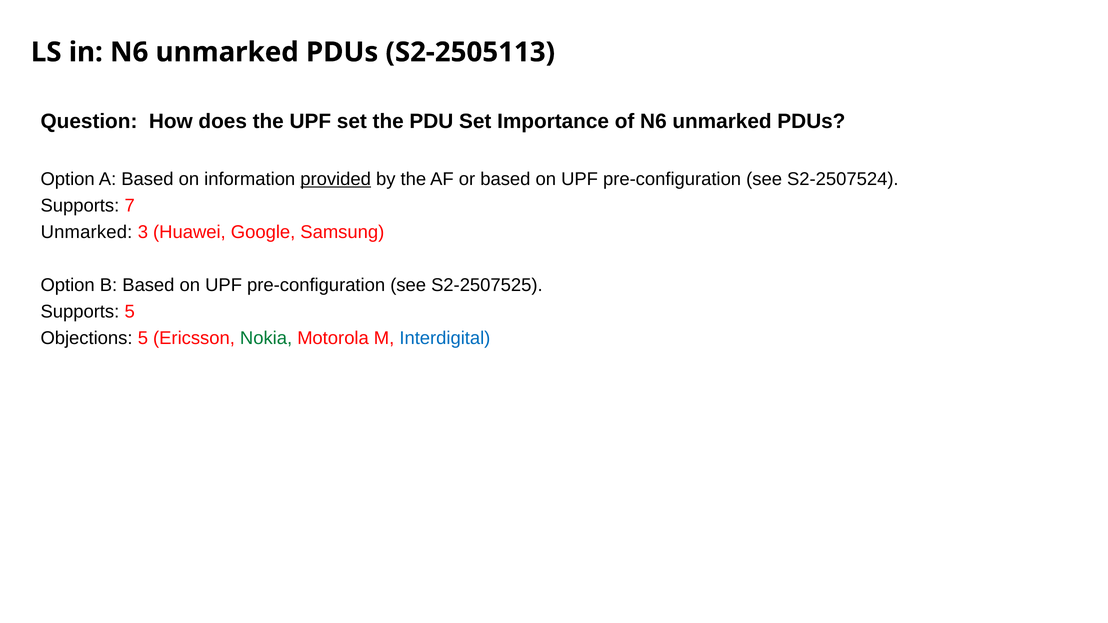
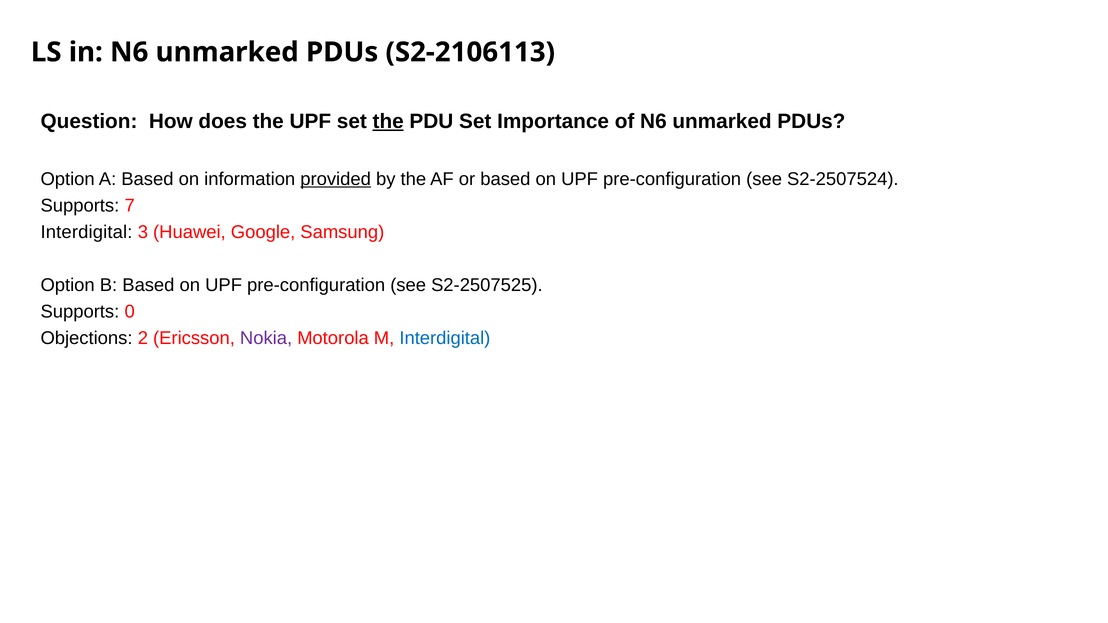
S2-2505113: S2-2505113 -> S2-2106113 (470, 52)
the underline: none -> present (388, 121)
Unmarked: Unmarked -> Interdigital (87, 232)
Supports 5: 5 -> 0 (130, 312)
Objections 5: 5 -> 2 (143, 338)
Nokia colour: green -> purple (266, 338)
